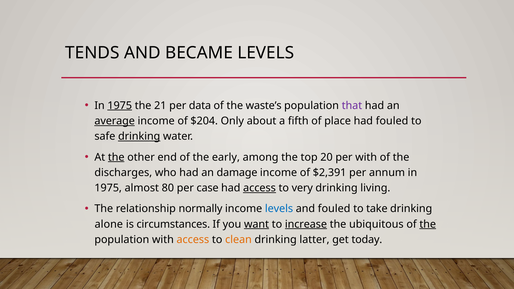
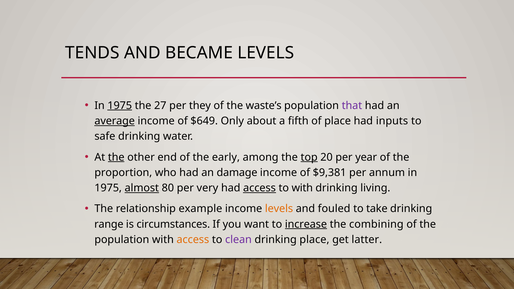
21: 21 -> 27 (160, 106)
data: data -> they (200, 106)
$204: $204 -> $649 (204, 121)
had fouled: fouled -> inputs (392, 121)
drinking underline: present -> none (139, 136)
top underline: none -> present (309, 157)
per with: with -> year (366, 157)
discharges: discharges -> proportion (123, 173)
$2,391: $2,391 -> $9,381 (330, 173)
almost underline: none -> present (142, 188)
case: case -> very (207, 188)
to very: very -> with (302, 188)
normally: normally -> example (200, 209)
levels colour: blue -> orange (279, 209)
alone: alone -> range (109, 224)
want underline: present -> none (256, 224)
ubiquitous: ubiquitous -> combining (376, 224)
the underline: present -> none (428, 224)
clean colour: orange -> purple (238, 240)
drinking latter: latter -> place (314, 240)
today: today -> latter (367, 240)
